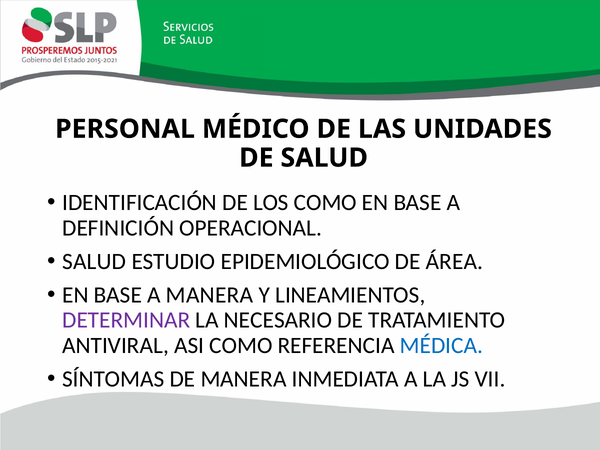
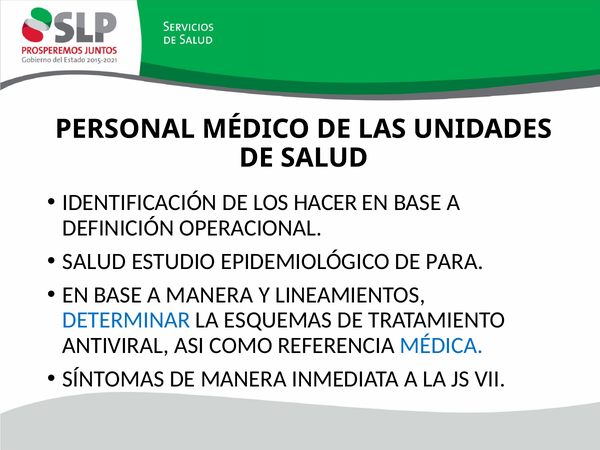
LOS COMO: COMO -> HACER (325, 203)
ÁREA: ÁREA -> PARA (455, 261)
DETERMINAR colour: purple -> blue (126, 320)
NECESARIO: NECESARIO -> ESQUEMAS (278, 320)
